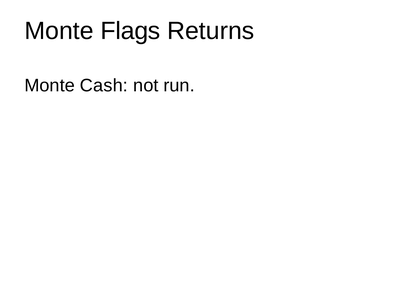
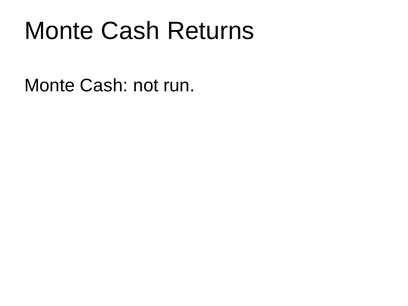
Flags: Flags -> Cash (130, 31)
